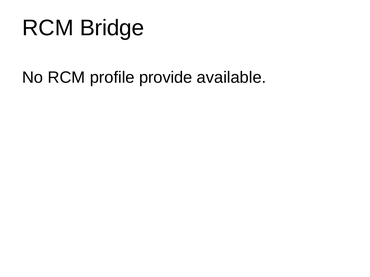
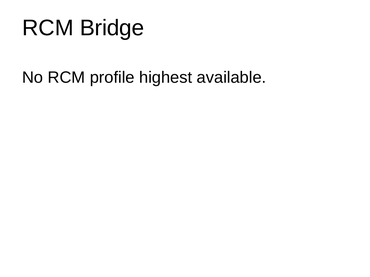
provide: provide -> highest (166, 78)
